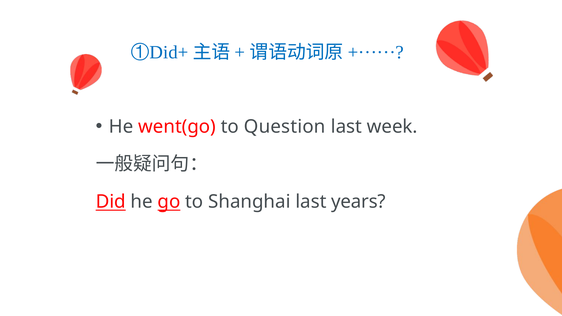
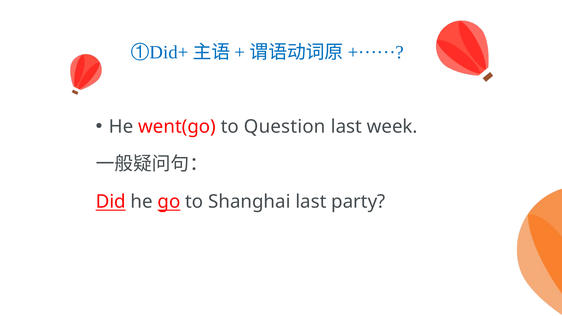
years: years -> party (358, 202)
